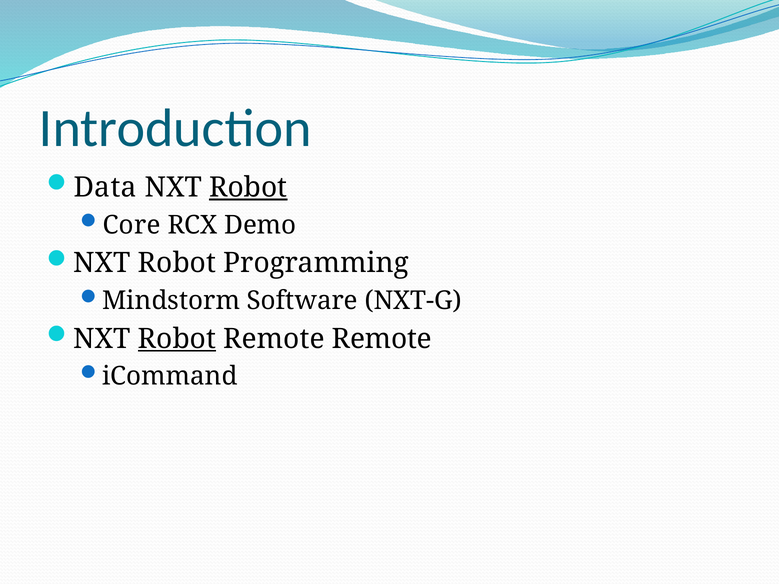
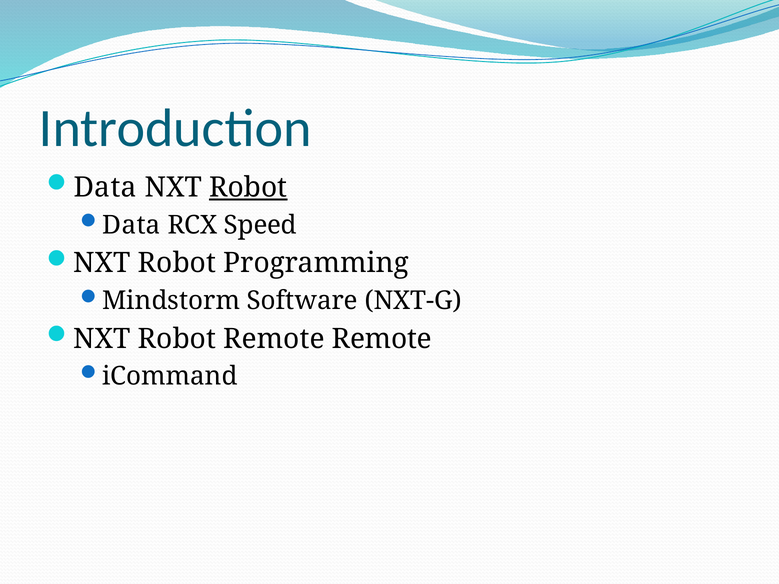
Core: Core -> Data (132, 225)
Demo: Demo -> Speed (260, 225)
Robot underline: present -> none (177, 339)
